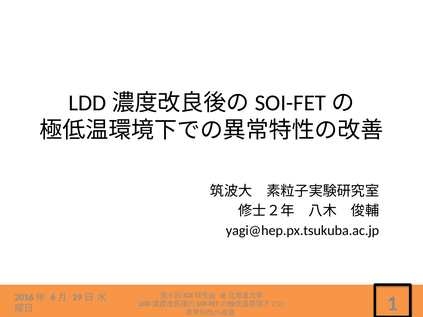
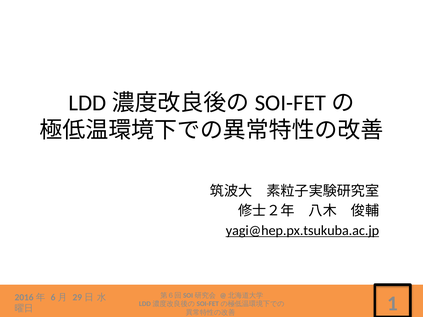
yagi@hep.px.tsukuba.ac.jp underline: none -> present (302, 231)
